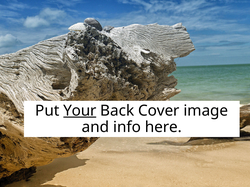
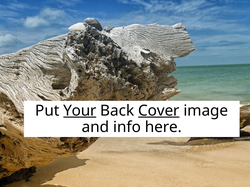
Cover underline: none -> present (159, 111)
